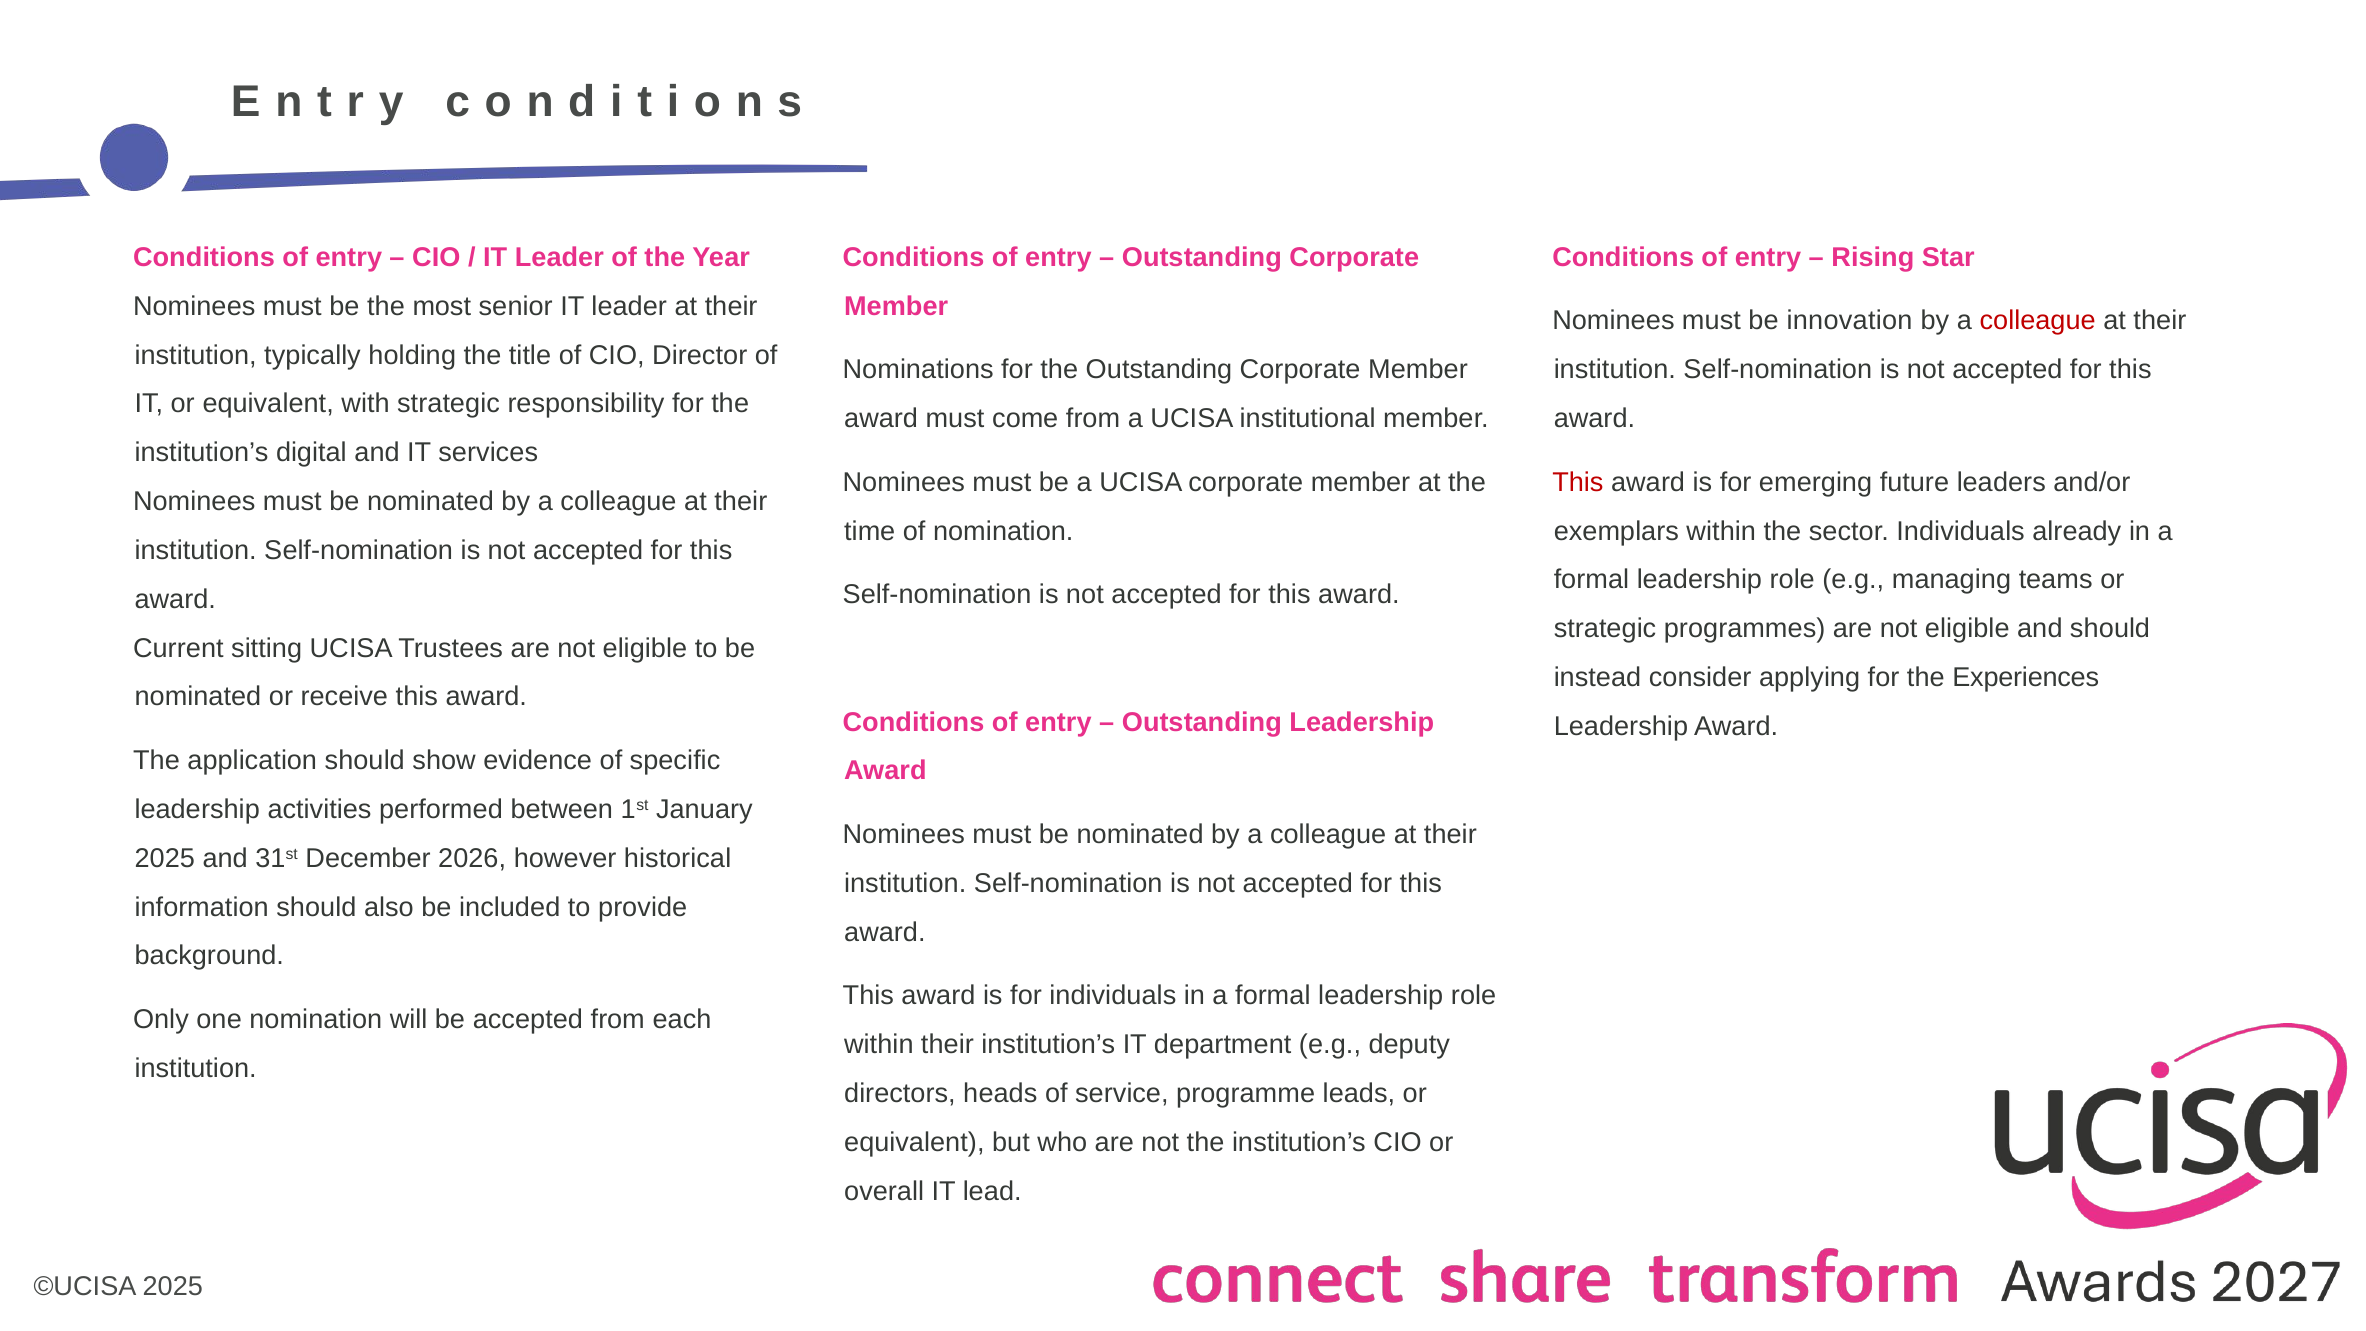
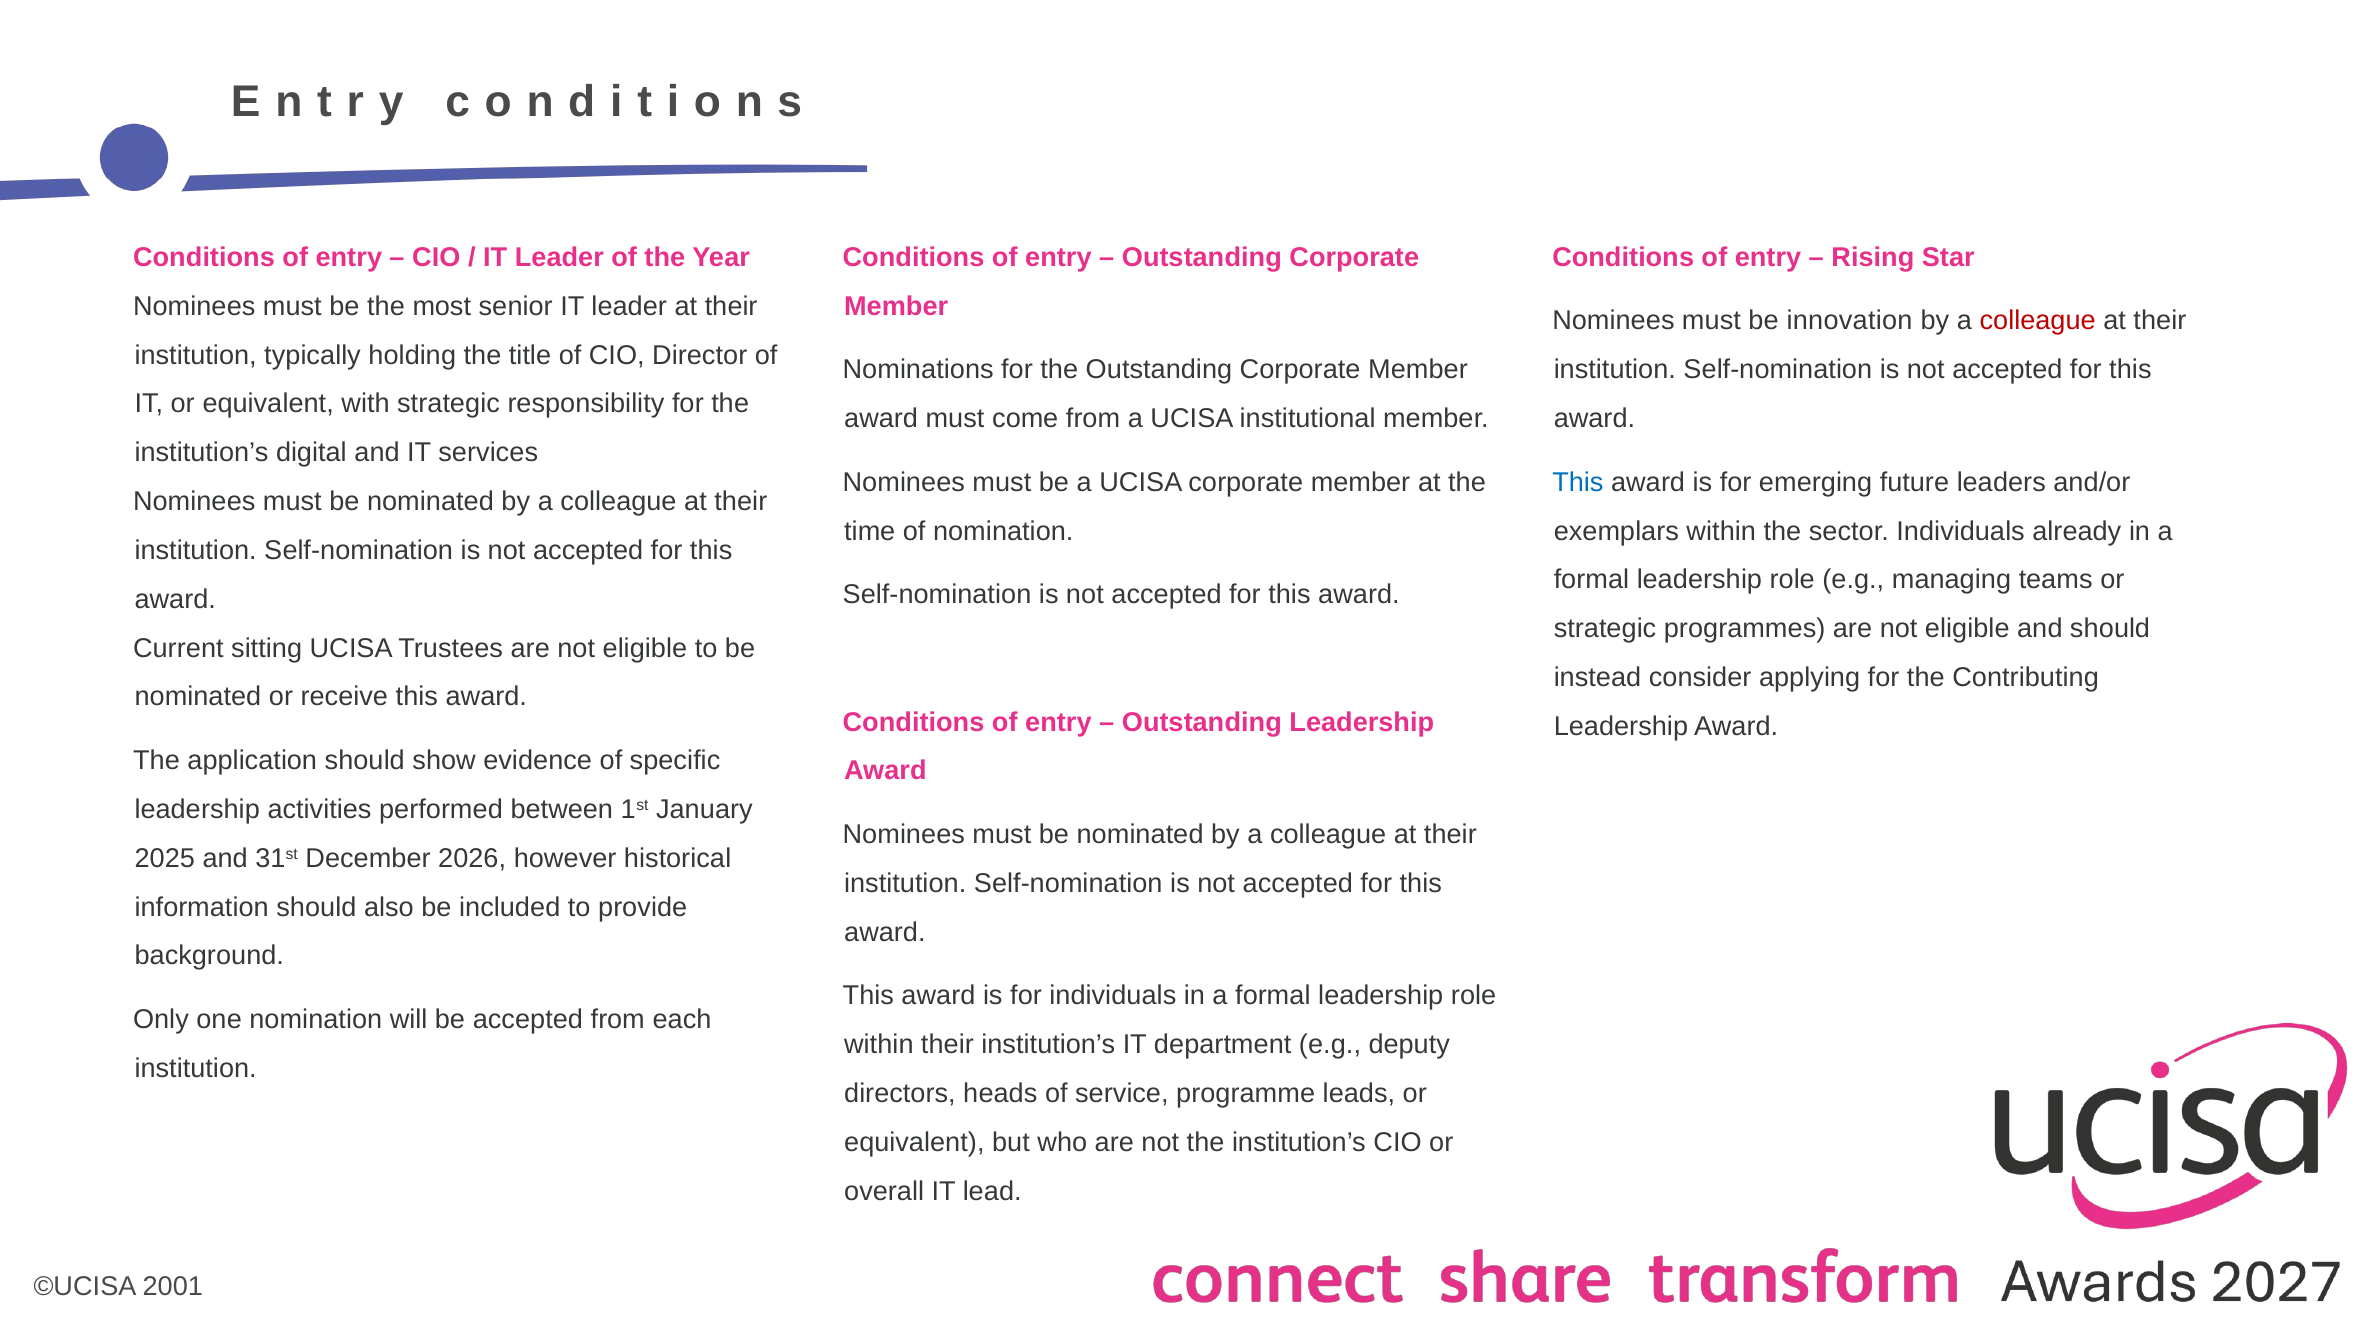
This colour: red -> blue (1578, 482)
Experiences: Experiences -> Contributing (2026, 678)
2025: 2025 -> 2001 (173, 1286)
